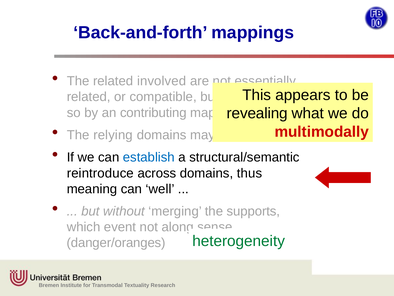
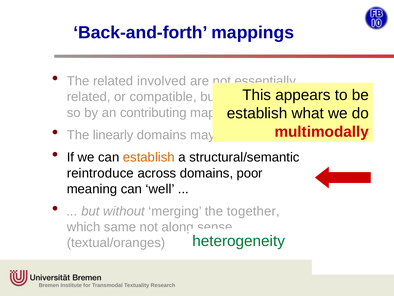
revealing: revealing -> establish (257, 113)
relying: relying -> linearly (113, 135)
establish colour: blue -> orange (149, 157)
thus: thus -> poor (250, 173)
supports: supports -> together (253, 211)
event: event -> same (120, 227)
danger/oranges: danger/oranges -> textual/oranges (116, 242)
